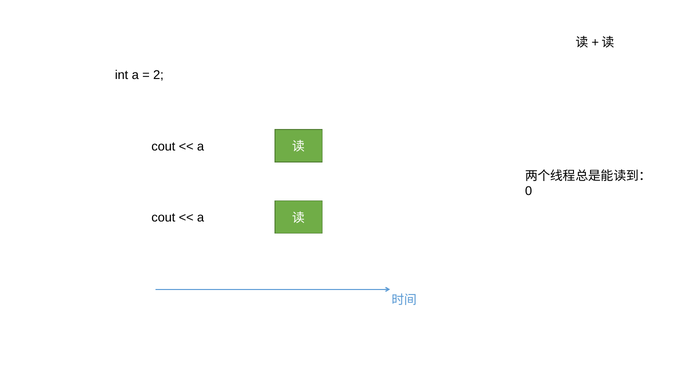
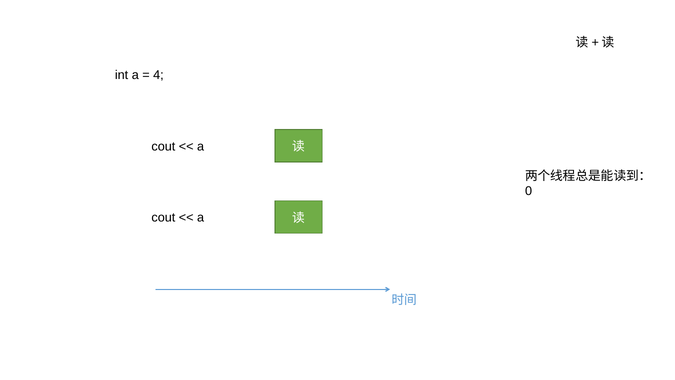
2: 2 -> 4 (158, 75)
